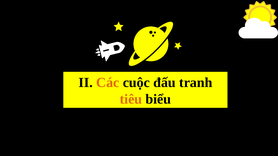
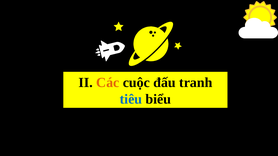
tiêu colour: orange -> blue (131, 99)
